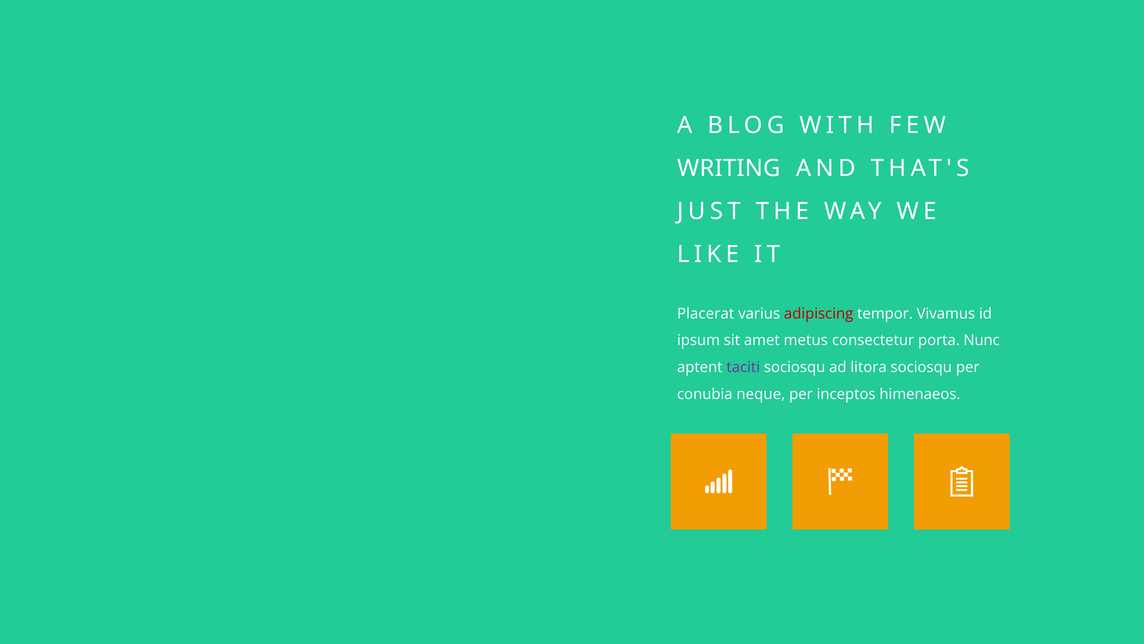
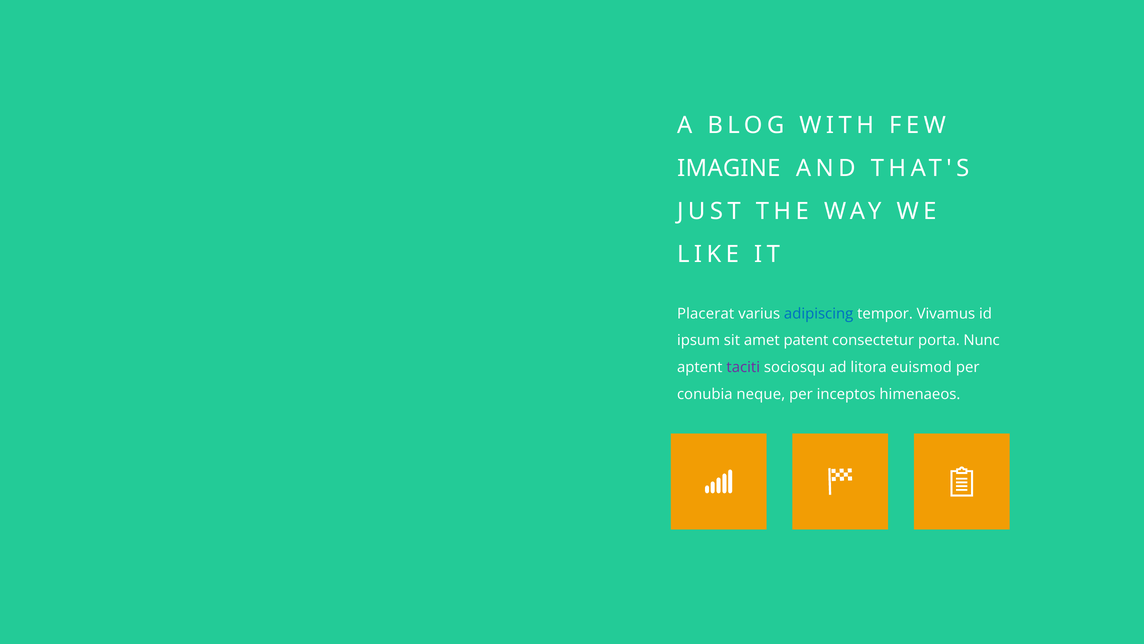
WRITING: WRITING -> IMAGINE (729, 168)
adipiscing colour: red -> blue (819, 313)
metus: metus -> patent (806, 340)
litora sociosqu: sociosqu -> euismod (921, 367)
